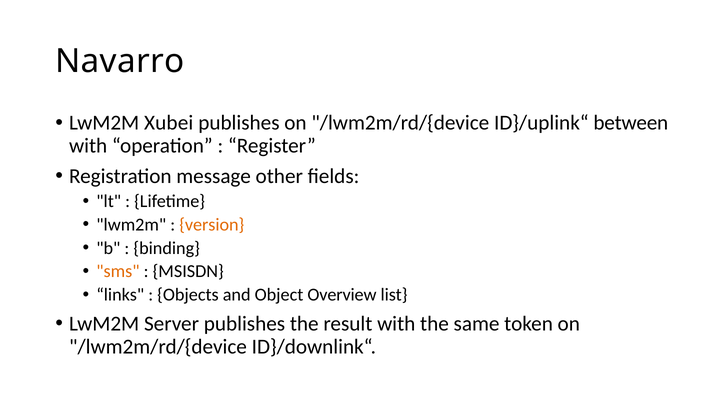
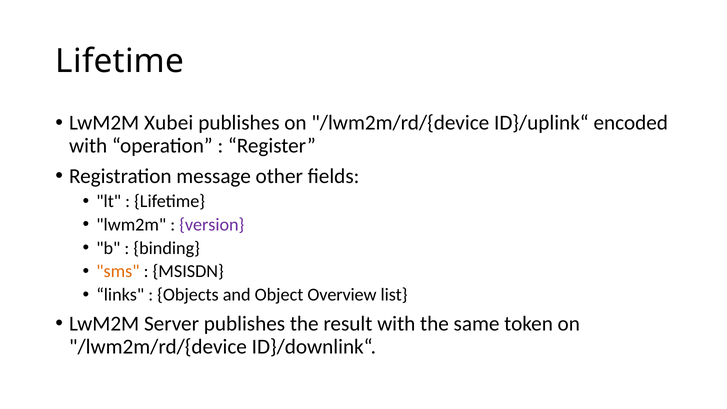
Navarro: Navarro -> Lifetime (120, 61)
between: between -> encoded (631, 123)
version colour: orange -> purple (212, 225)
